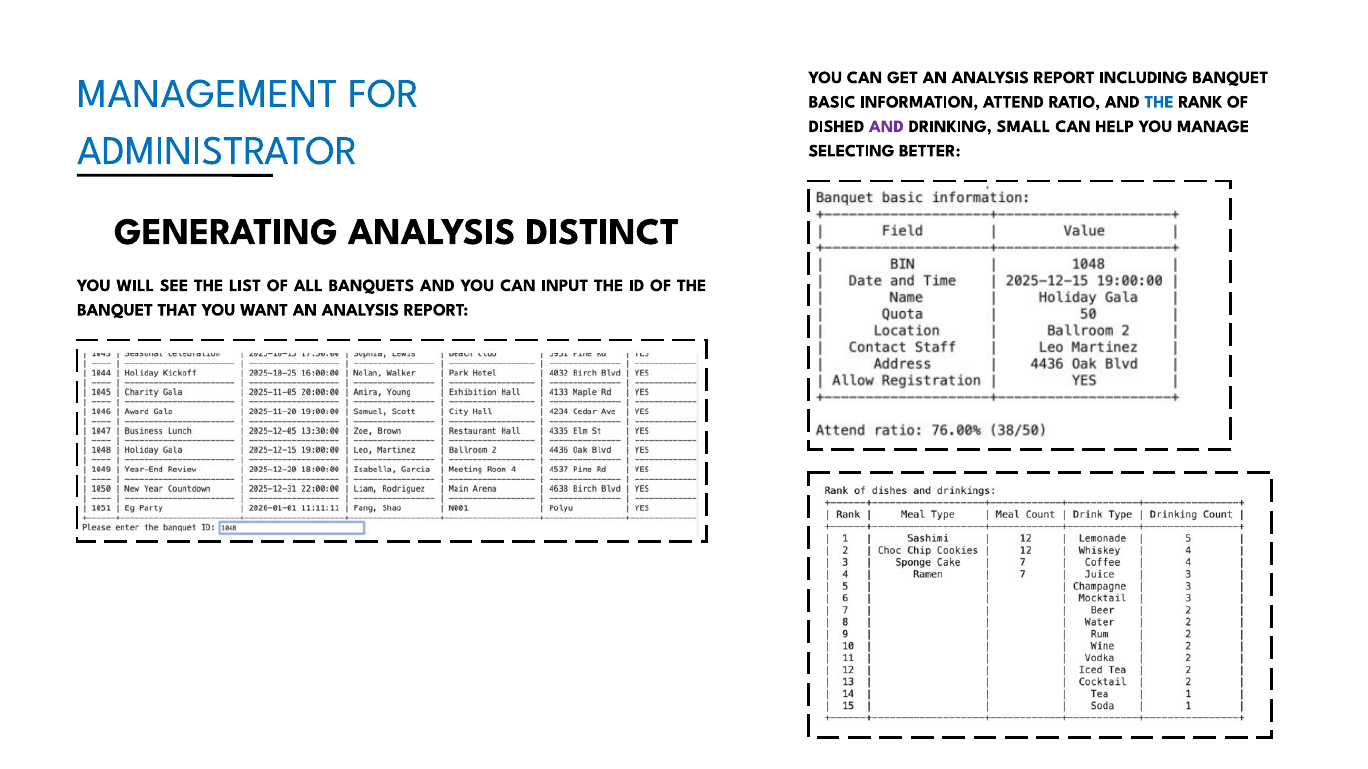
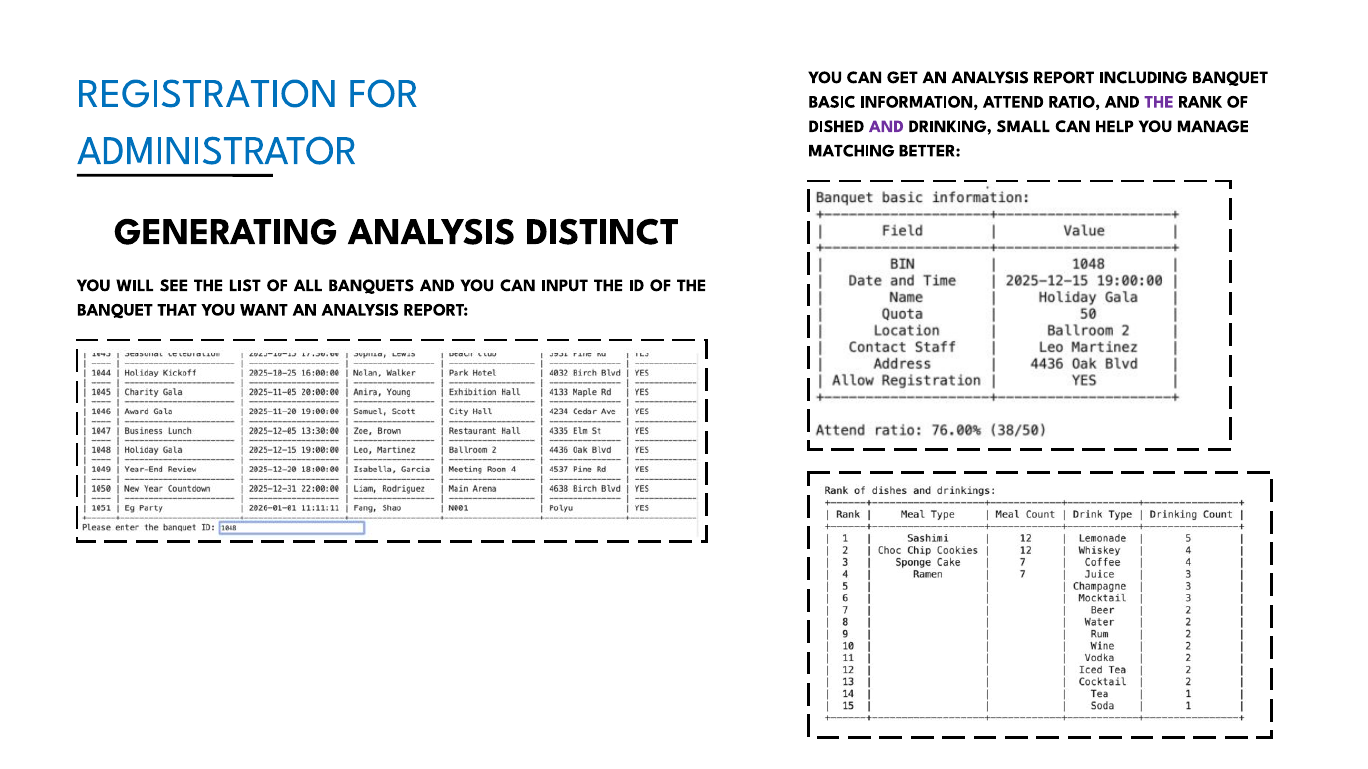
MANAGEMENT: MANAGEMENT -> REGISTRATION (207, 94)
THE colour: blue -> purple (1159, 102)
SELECTING: SELECTING -> MATCHING (852, 151)
